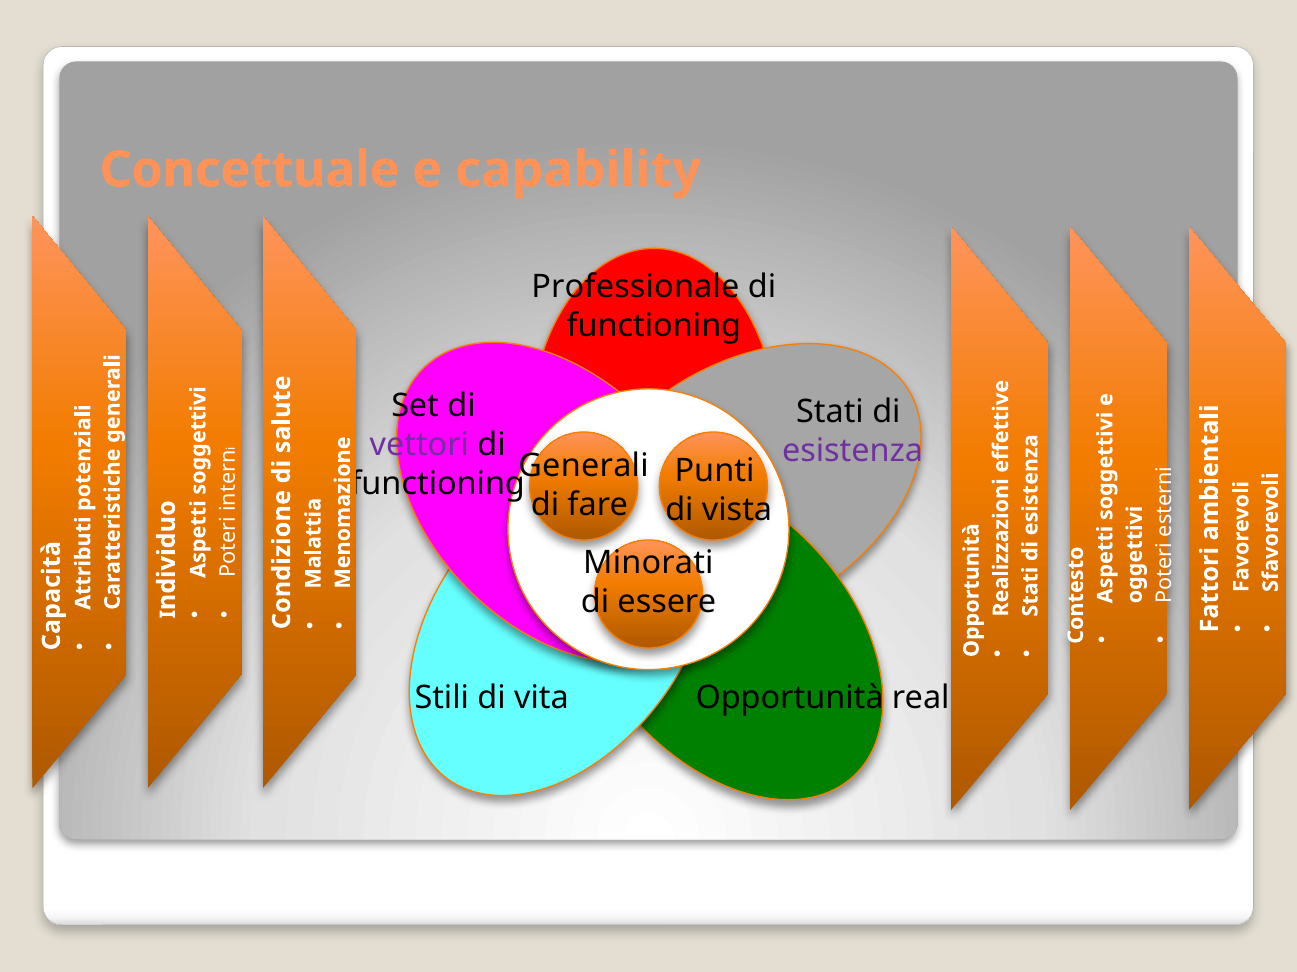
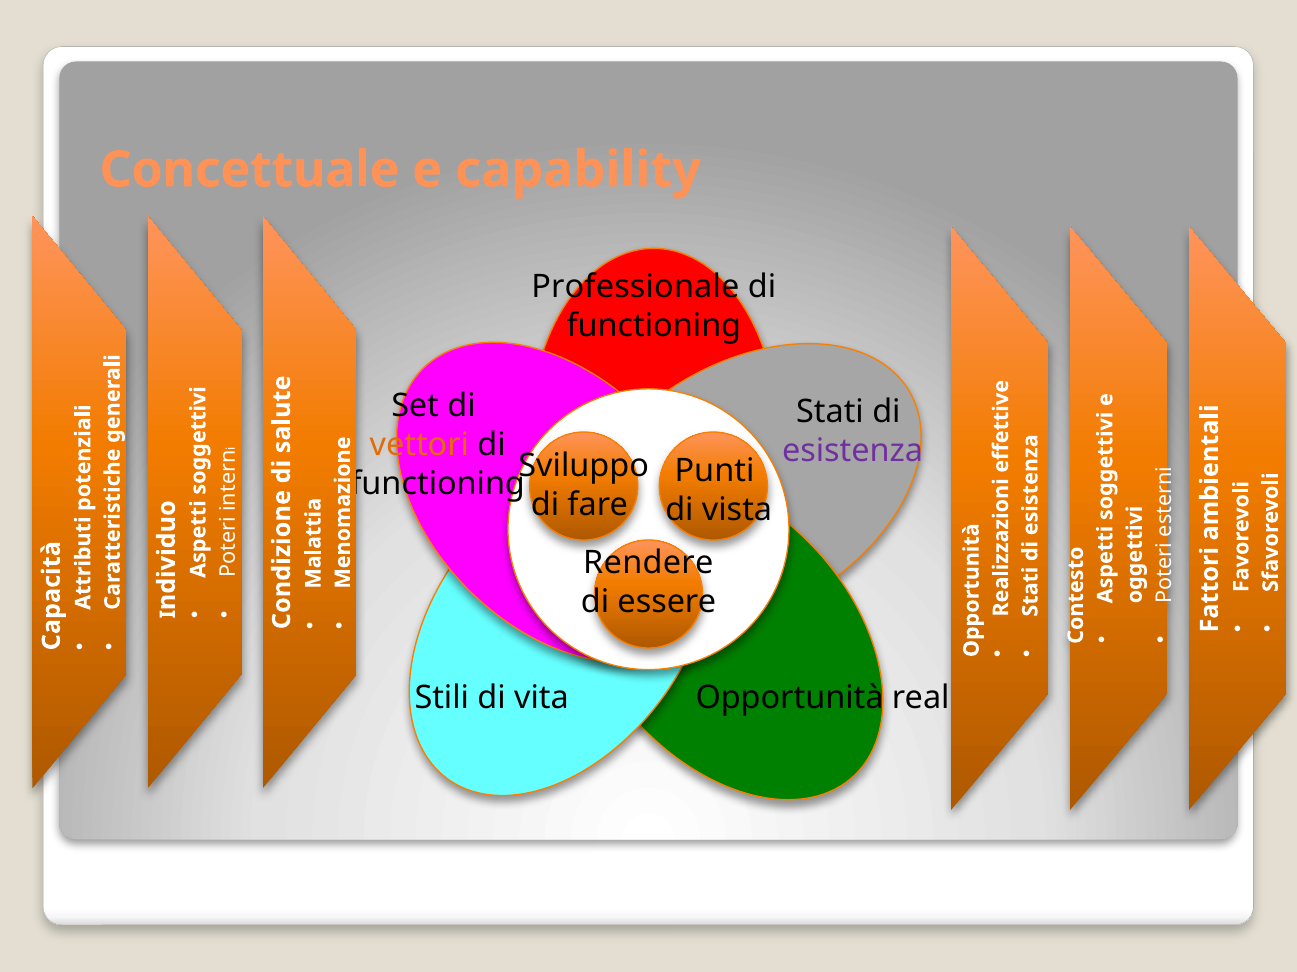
vettori colour: purple -> orange (419, 445)
Generali: Generali -> Sviluppo (584, 466)
Minorati: Minorati -> Rendere (648, 563)
